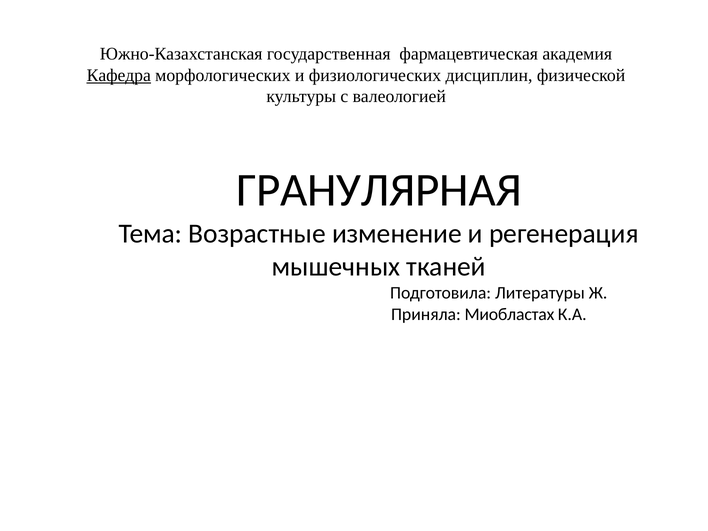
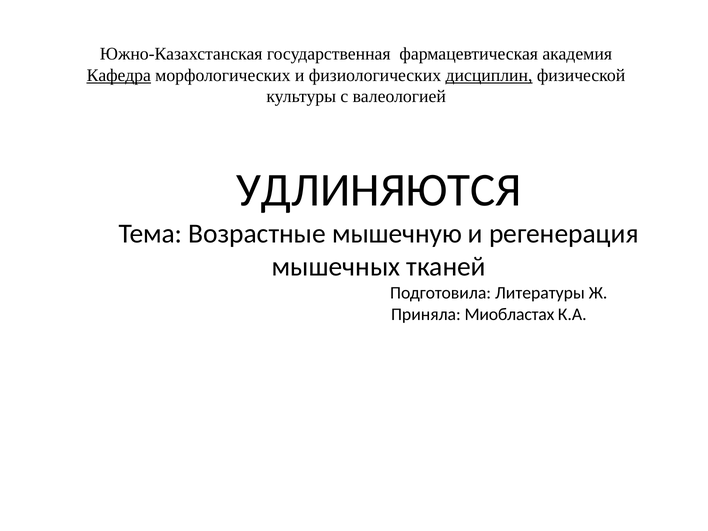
дисциплин underline: none -> present (489, 75)
ГРАНУЛЯРНАЯ: ГРАНУЛЯРНАЯ -> УДЛИНЯЮТСЯ (379, 190)
изменение: изменение -> мышечную (397, 233)
